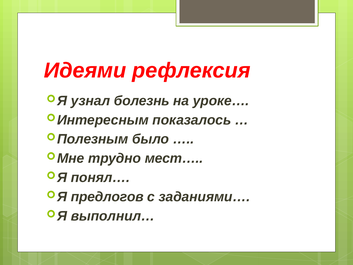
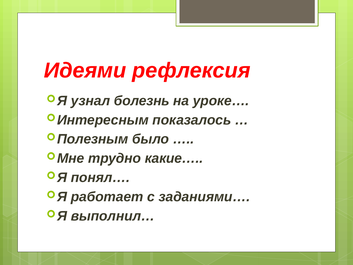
мест…: мест… -> какие… (174, 158)
предлогов: предлогов -> работает (107, 197)
